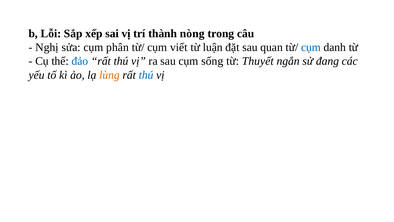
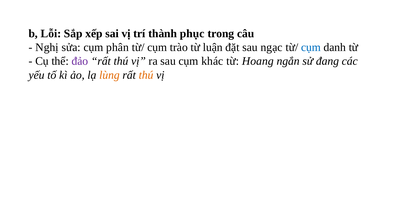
nòng: nòng -> phục (192, 33)
viết: viết -> trào (179, 47)
quan: quan -> ngạc (272, 47)
đảo colour: blue -> purple (80, 61)
sống: sống -> khác (212, 61)
Thuyết: Thuyết -> Hoang (258, 61)
thú colour: blue -> orange (146, 75)
